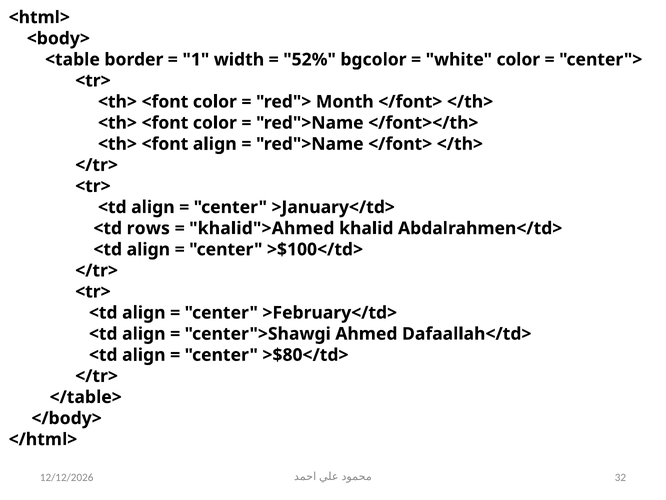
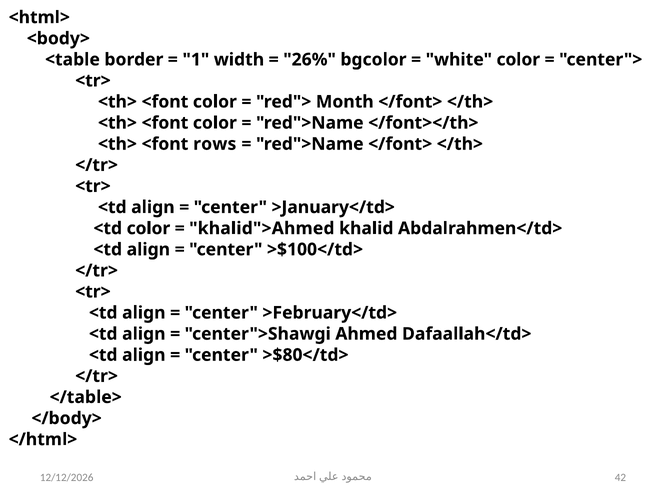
52%: 52% -> 26% (310, 60)
<font align: align -> rows (215, 144)
<td rows: rows -> color (148, 228)
32: 32 -> 42 (620, 477)
